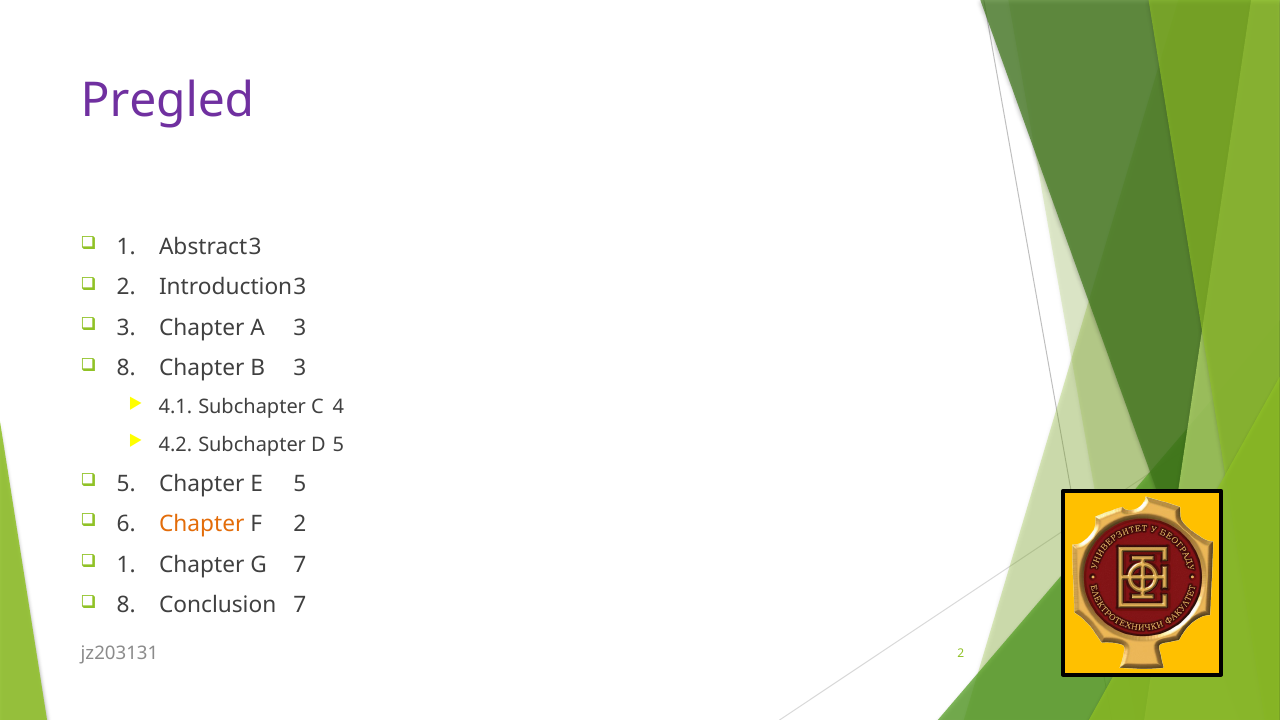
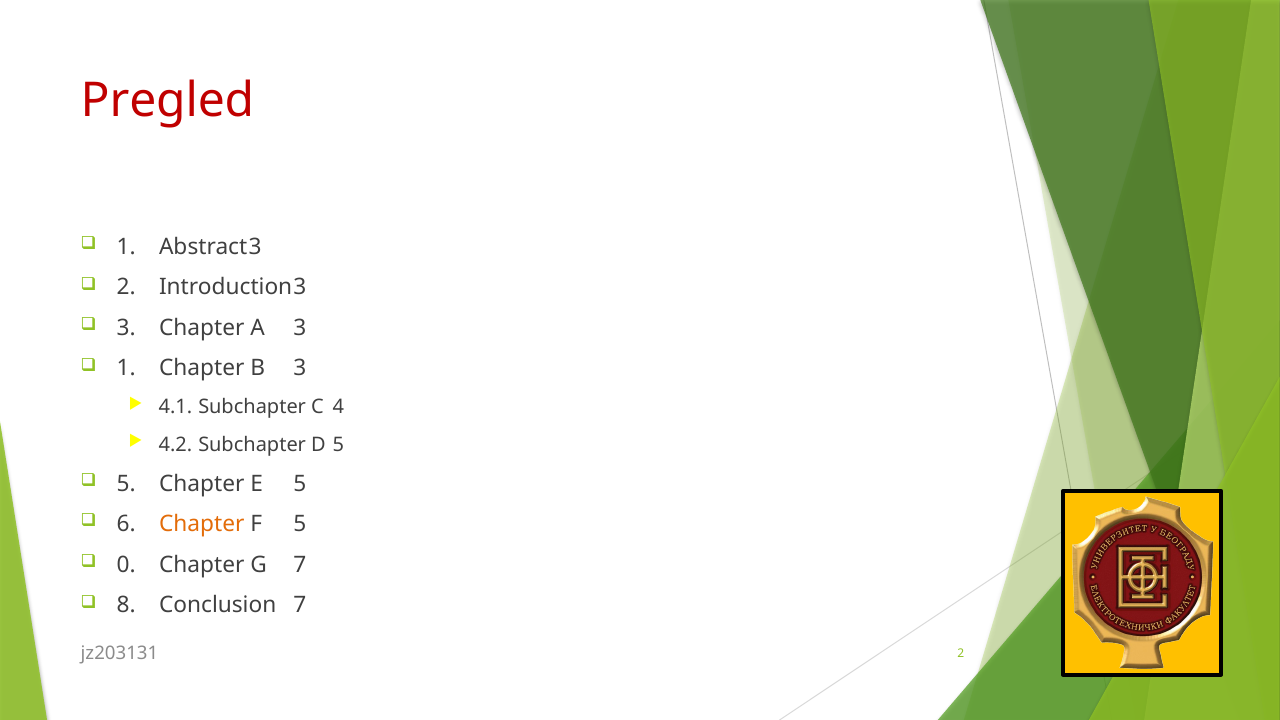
Pregled colour: purple -> red (167, 101)
8: 8 -> 1 (126, 369)
F 2: 2 -> 5 (300, 524)
1: 1 -> 0 (126, 565)
